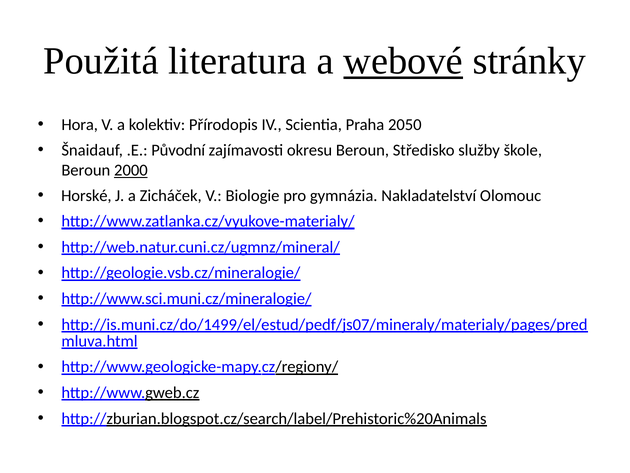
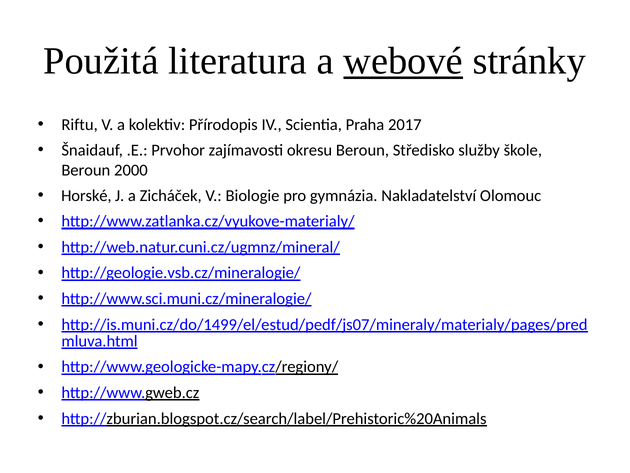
Hora: Hora -> Riftu (80, 125)
2050: 2050 -> 2017 (405, 125)
Původní: Původní -> Prvohor (178, 150)
2000 underline: present -> none (131, 170)
